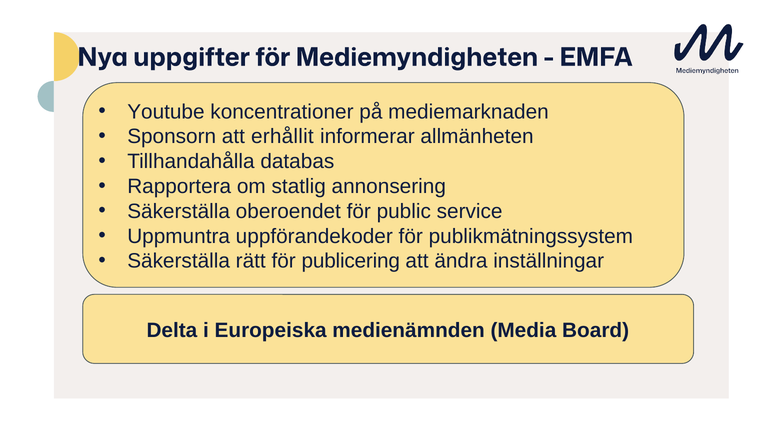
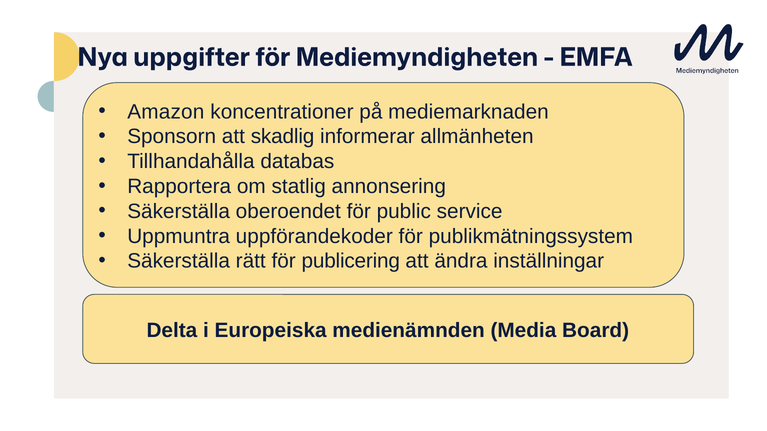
Youtube: Youtube -> Amazon (166, 112)
erhållit: erhållit -> skadlig (283, 137)
